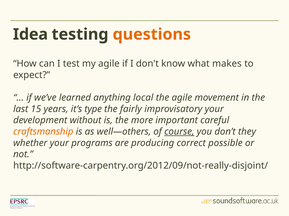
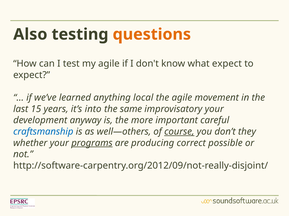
Idea: Idea -> Also (30, 34)
what makes: makes -> expect (227, 64)
type: type -> into (93, 109)
fairly: fairly -> same (131, 109)
without: without -> anyway (86, 121)
craftsmanship colour: orange -> blue (43, 132)
programs underline: none -> present (92, 143)
